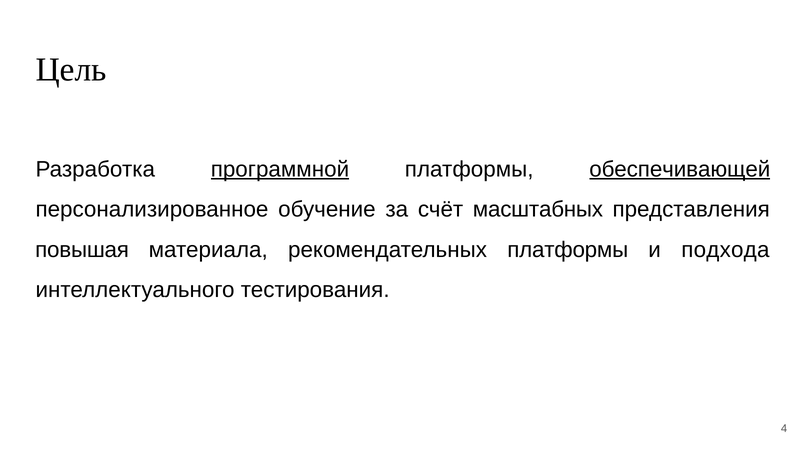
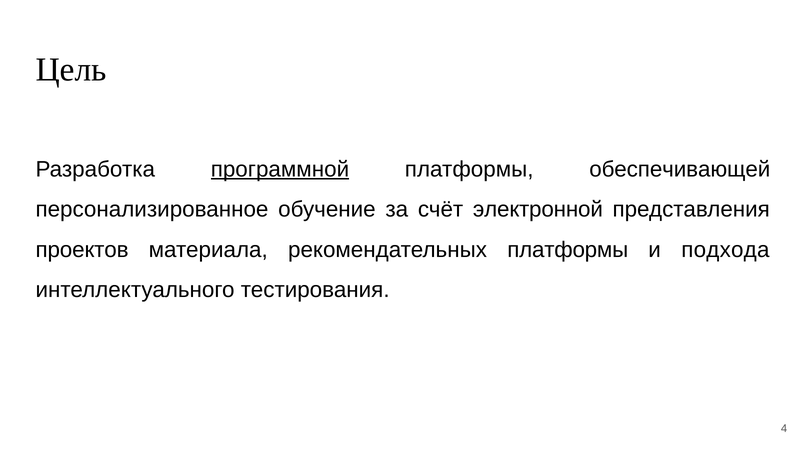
обеспечивающей underline: present -> none (680, 169)
масштабных: масштабных -> электронной (538, 210)
повышая: повышая -> проектов (82, 250)
